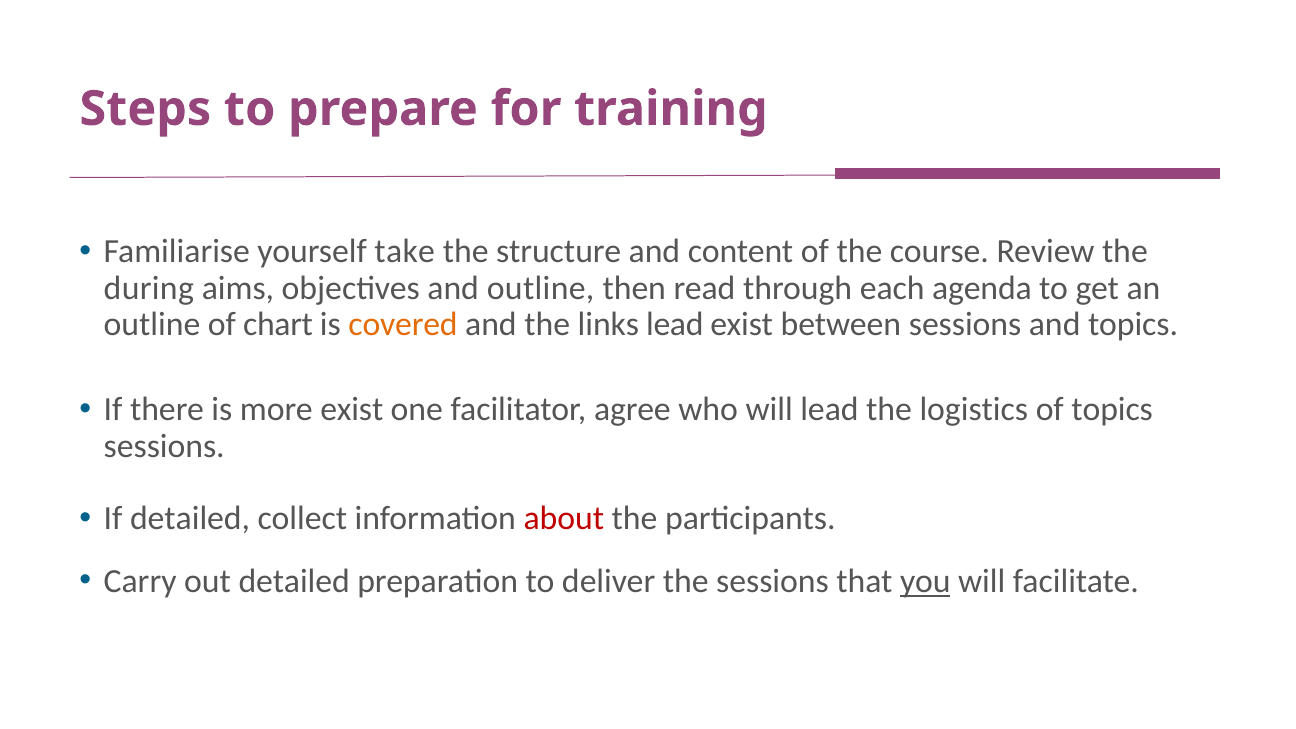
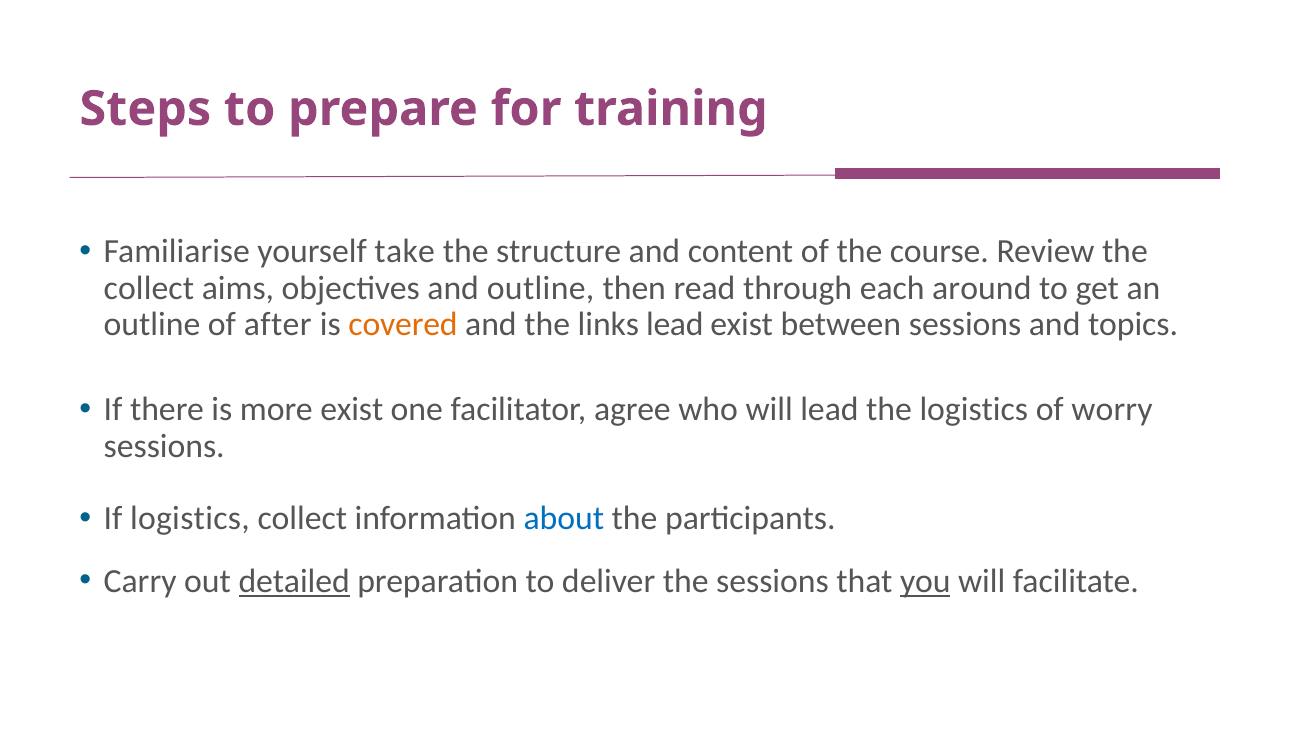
during: during -> collect (149, 288)
agenda: agenda -> around (982, 288)
chart: chart -> after (278, 325)
of topics: topics -> worry (1112, 410)
If detailed: detailed -> logistics (190, 519)
about colour: red -> blue (564, 519)
detailed underline: none -> present (294, 581)
